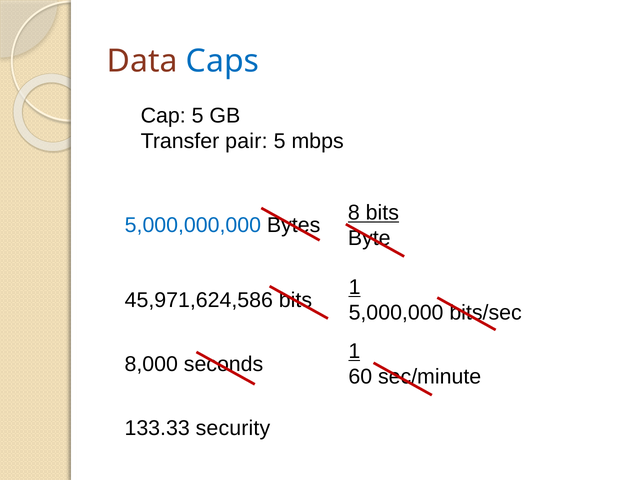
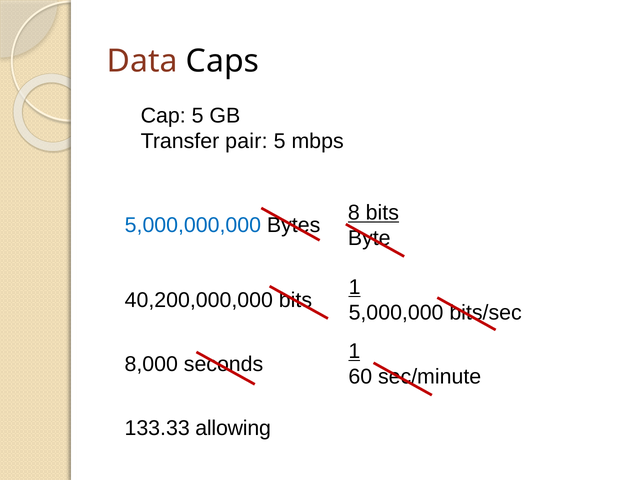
Caps colour: blue -> black (222, 61)
45,971,624,586: 45,971,624,586 -> 40,200,000,000 (199, 300)
security: security -> allowing (233, 428)
